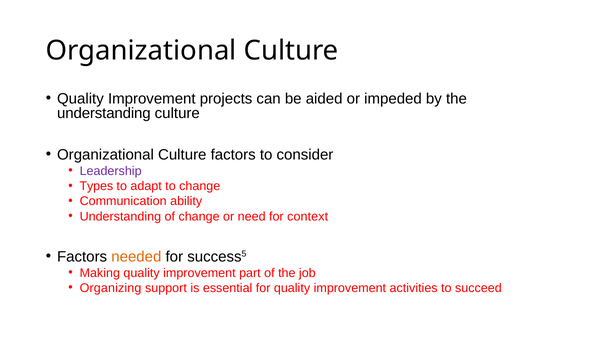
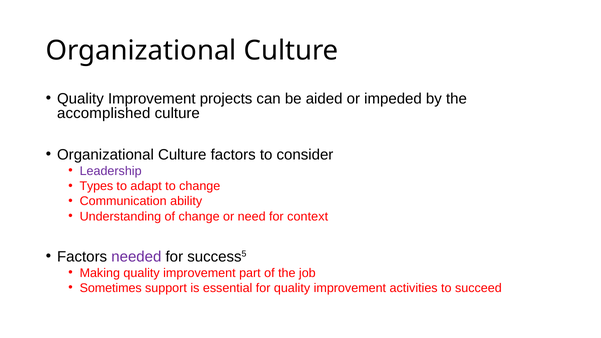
understanding: understanding -> accomplished (104, 113)
needed colour: orange -> purple (136, 257)
Organizing: Organizing -> Sometimes (111, 288)
